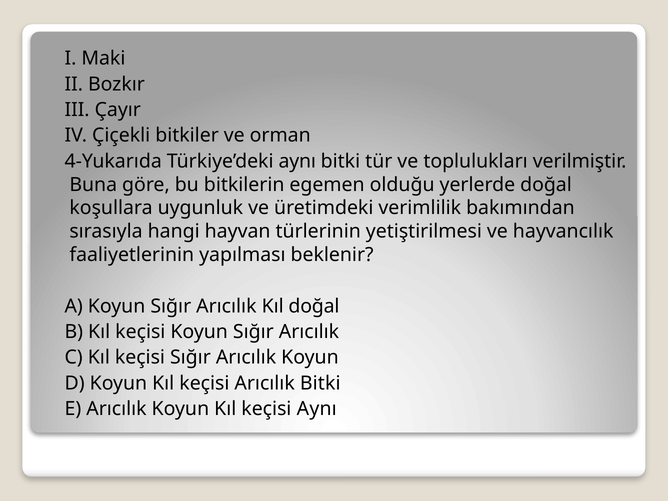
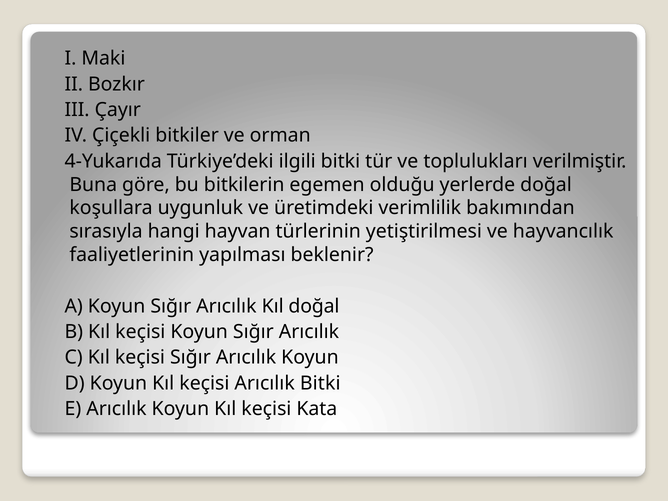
Türkiye’deki aynı: aynı -> ilgili (297, 161)
keçisi Aynı: Aynı -> Kata (317, 409)
